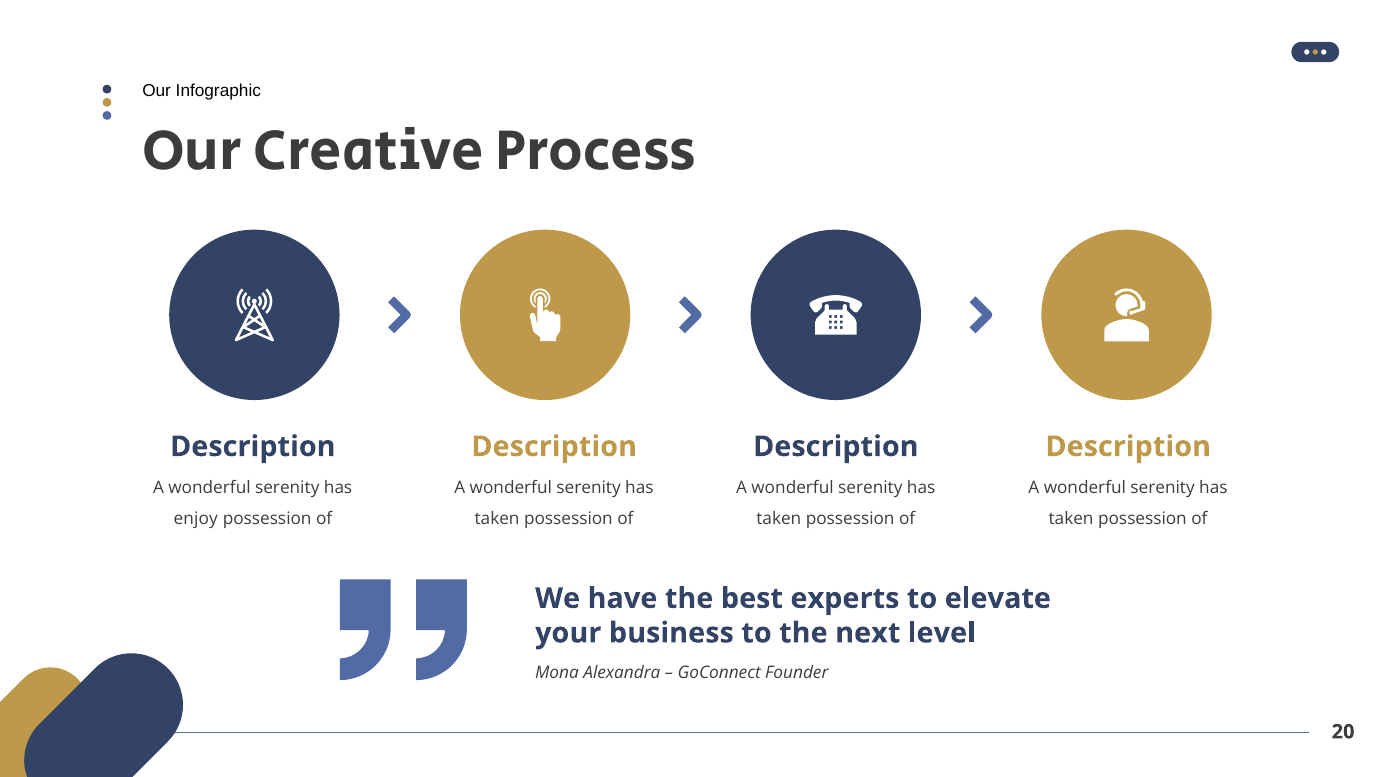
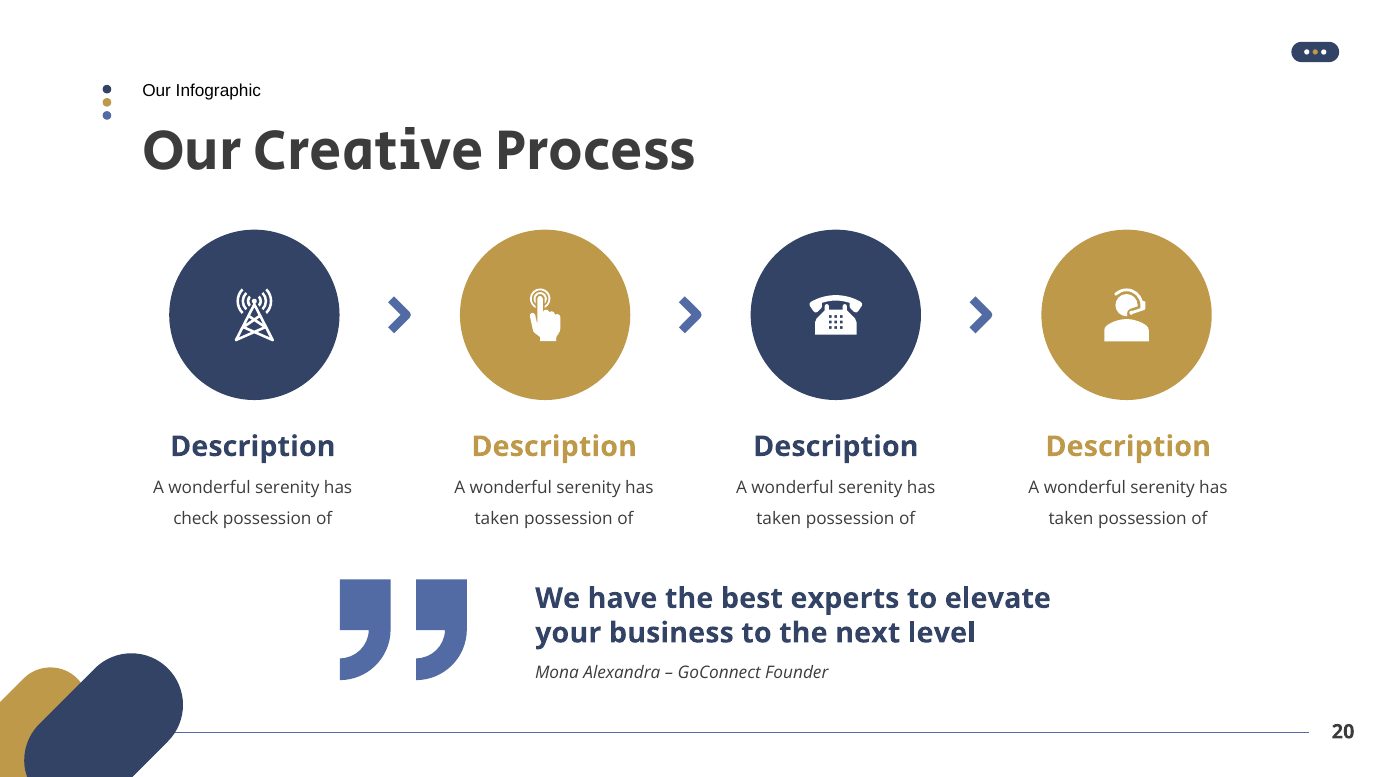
enjoy: enjoy -> check (196, 519)
